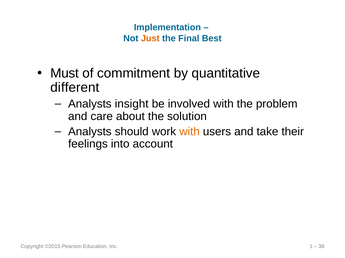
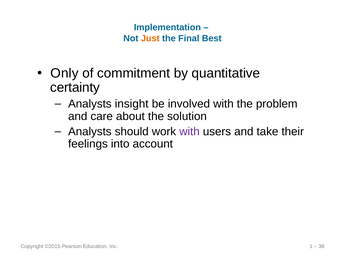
Must: Must -> Only (64, 73)
different: different -> certainty (75, 88)
with colour: orange -> purple (190, 132)
